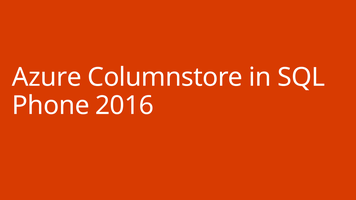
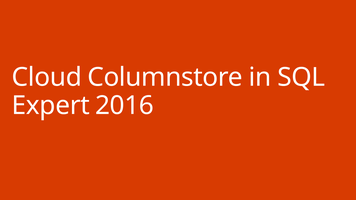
Azure: Azure -> Cloud (47, 77)
Phone: Phone -> Expert (51, 106)
